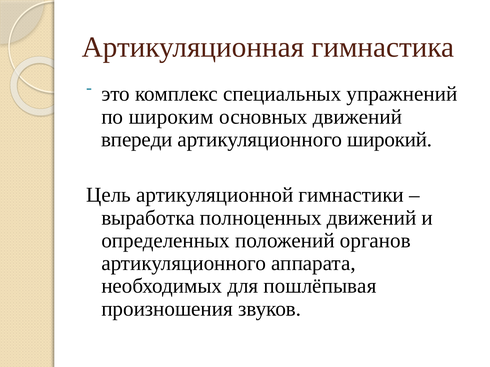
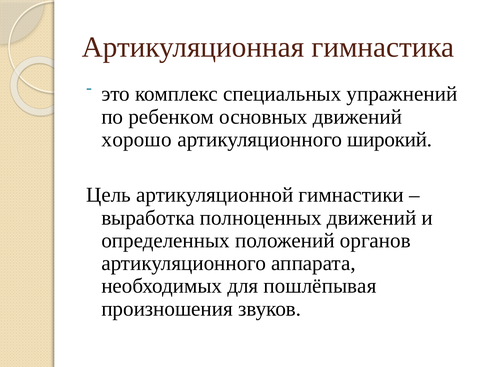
широким: широким -> ребенком (171, 117)
впереди: впереди -> хорошо (137, 140)
